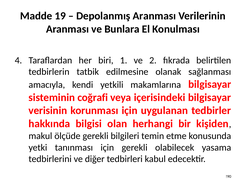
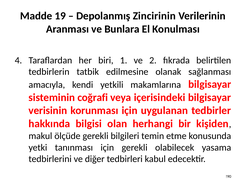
Depolanmış Aranması: Aranması -> Zincirinin (154, 16)
